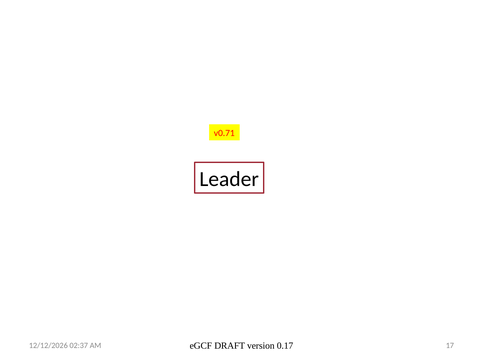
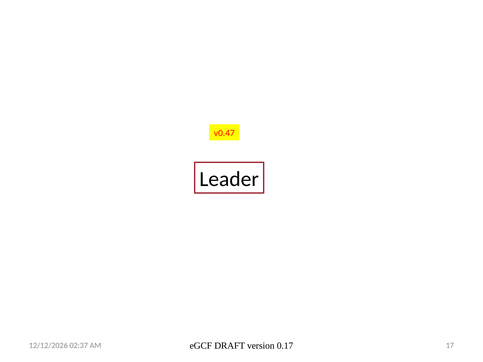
v0.71: v0.71 -> v0.47 (224, 133)
